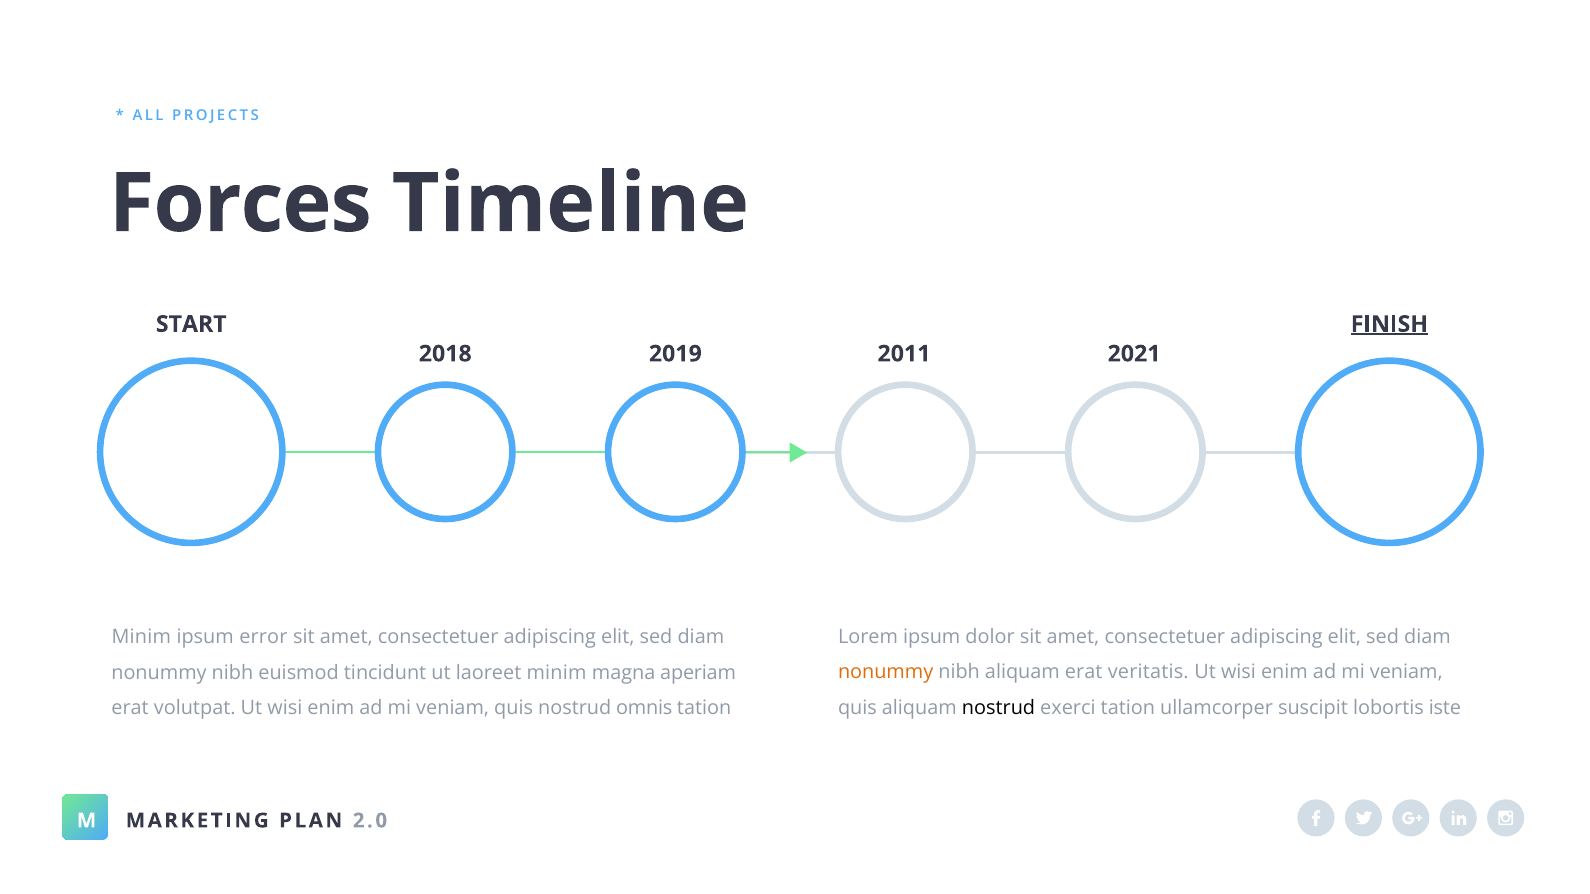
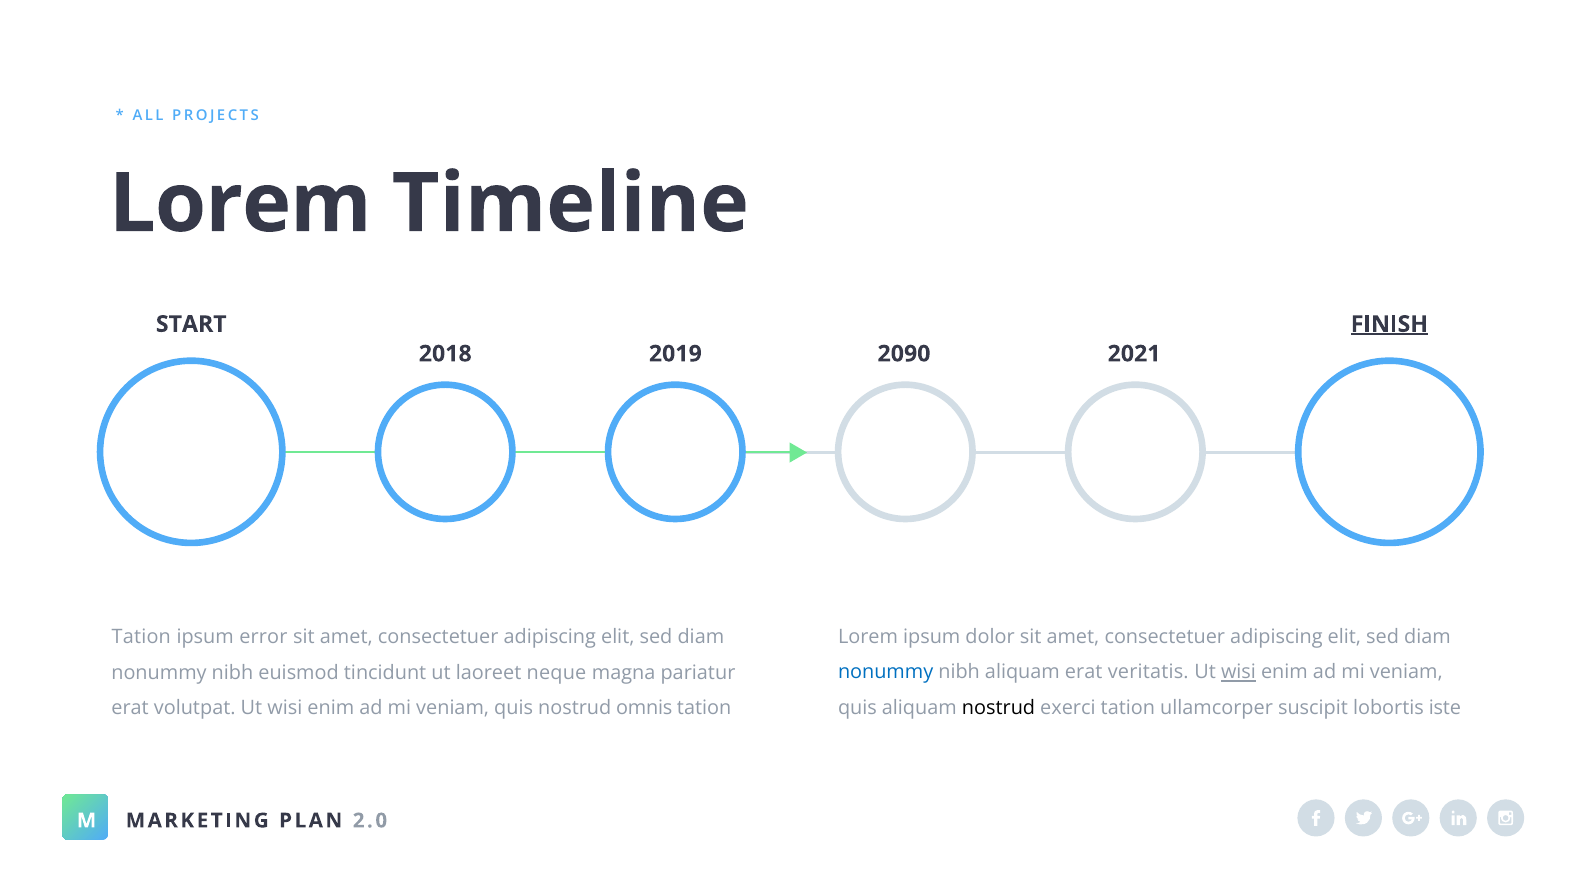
Forces: Forces -> Lorem (240, 204)
2011: 2011 -> 2090 (904, 354)
Minim: Minim -> Tation (141, 637)
nonummy colour: orange -> blue (886, 673)
wisi underline: none -> present (1238, 673)
laoreet minim: minim -> neque (557, 673)
aperiam: aperiam -> pariatur (698, 673)
